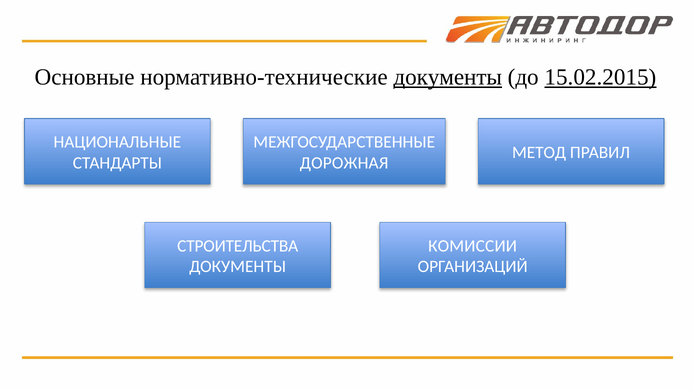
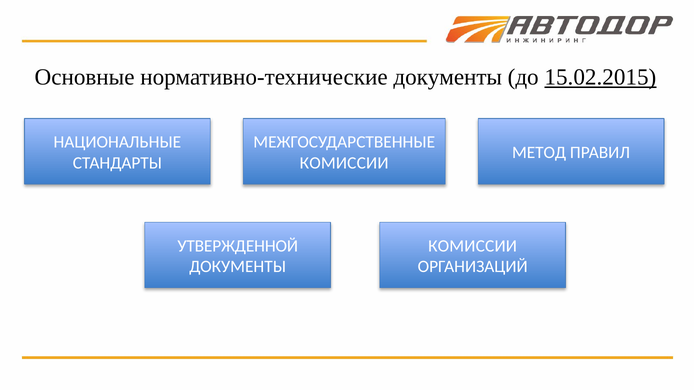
документы underline: present -> none (448, 77)
ДОРОЖНАЯ: ДОРОЖНАЯ -> КОМИССИИ (344, 163)
СТРОИТЕЛЬСТВА: СТРОИТЕЛЬСТВА -> УТВЕРЖДЕННОЙ (238, 246)
